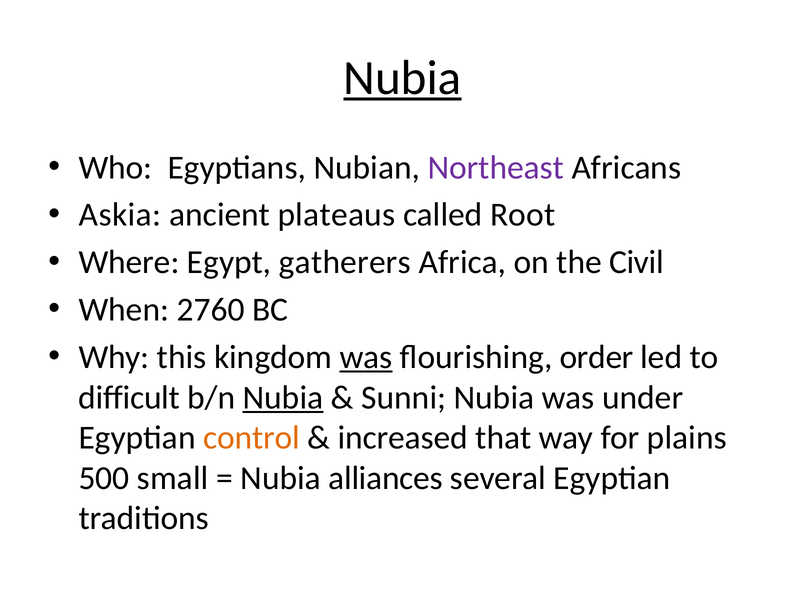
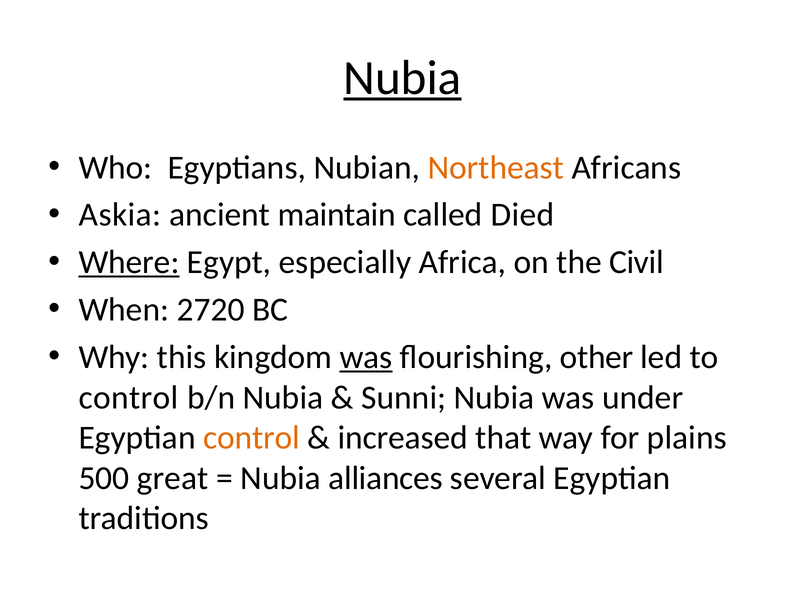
Northeast colour: purple -> orange (496, 167)
plateaus: plateaus -> maintain (337, 215)
Root: Root -> Died (523, 215)
Where underline: none -> present (129, 262)
gatherers: gatherers -> especially (345, 262)
2760: 2760 -> 2720 (211, 310)
order: order -> other (597, 357)
difficult: difficult -> control (129, 397)
Nubia underline: present -> none (283, 397)
small: small -> great (173, 478)
